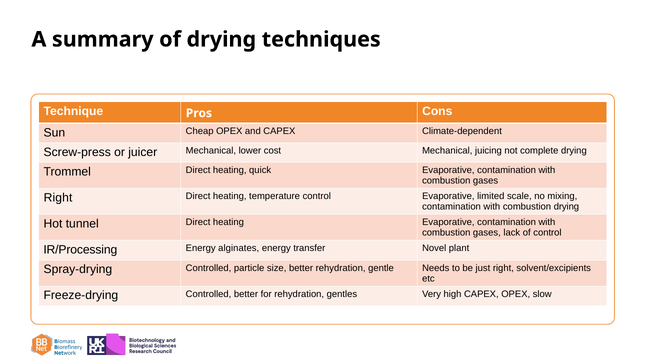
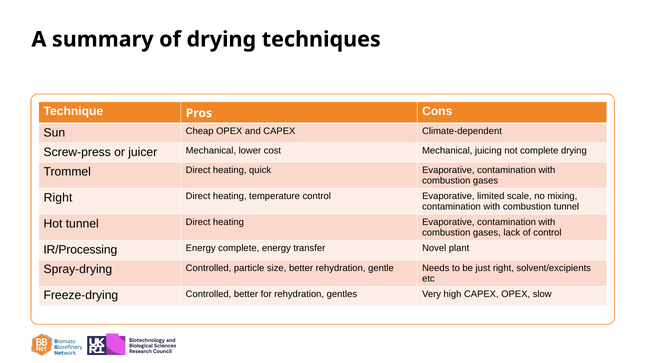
combustion drying: drying -> tunnel (566, 207)
Energy alginates: alginates -> complete (239, 249)
